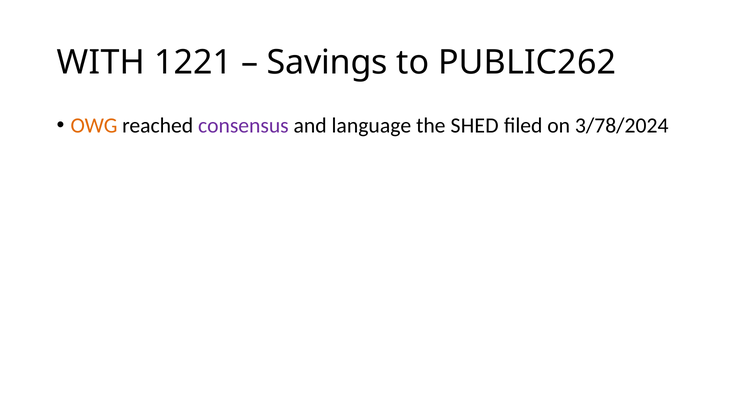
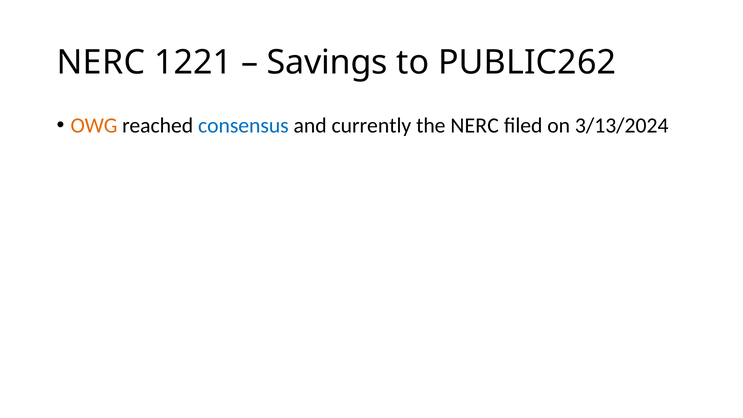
WITH: WITH -> NERC (101, 62)
consensus colour: purple -> blue (243, 126)
language: language -> currently (371, 126)
the SHED: SHED -> NERC (475, 126)
3/78/2024: 3/78/2024 -> 3/13/2024 (622, 126)
